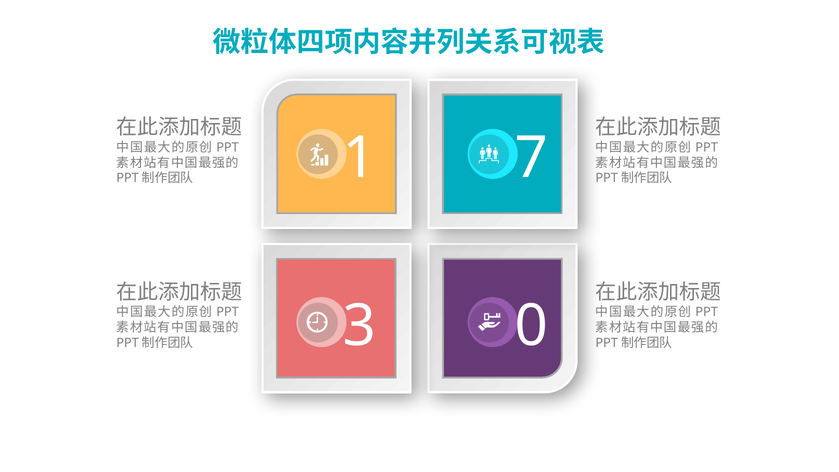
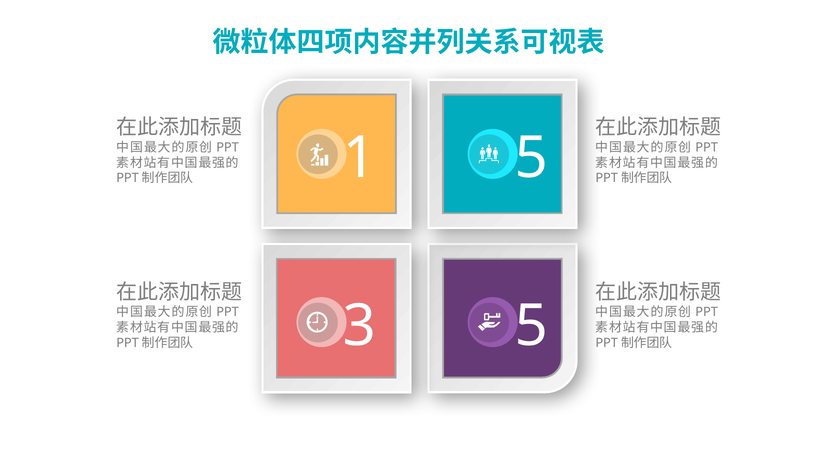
1 7: 7 -> 5 (532, 158)
3 0: 0 -> 5 (532, 326)
